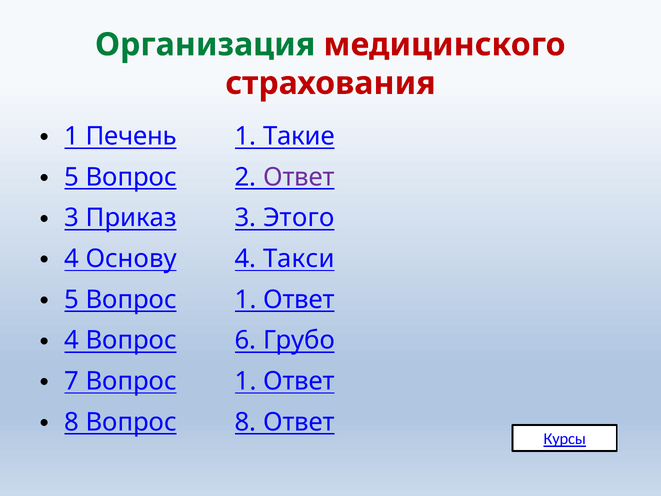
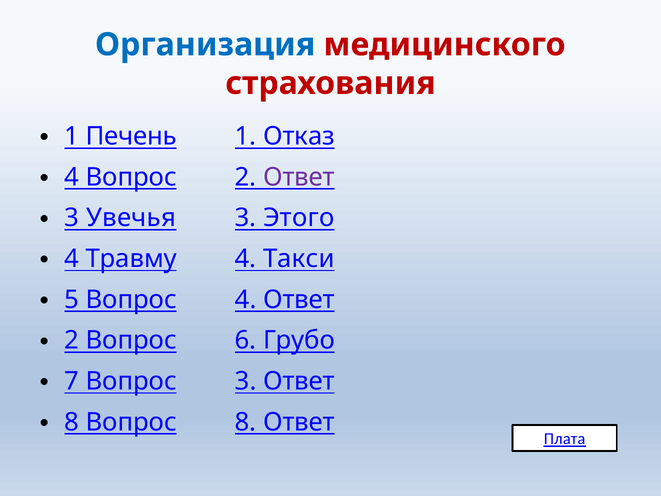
Организация colour: green -> blue (205, 45)
Такие: Такие -> Отказ (299, 136)
5: 5 -> 4 (72, 177)
Приказ: Приказ -> Увечья (131, 218)
Основу: Основу -> Травму (131, 259)
5 Вопрос 1: 1 -> 4 (246, 299)
4: 4 -> 2 (72, 340)
7 Вопрос 1: 1 -> 3 (246, 381)
Курсы: Курсы -> Плата (565, 439)
